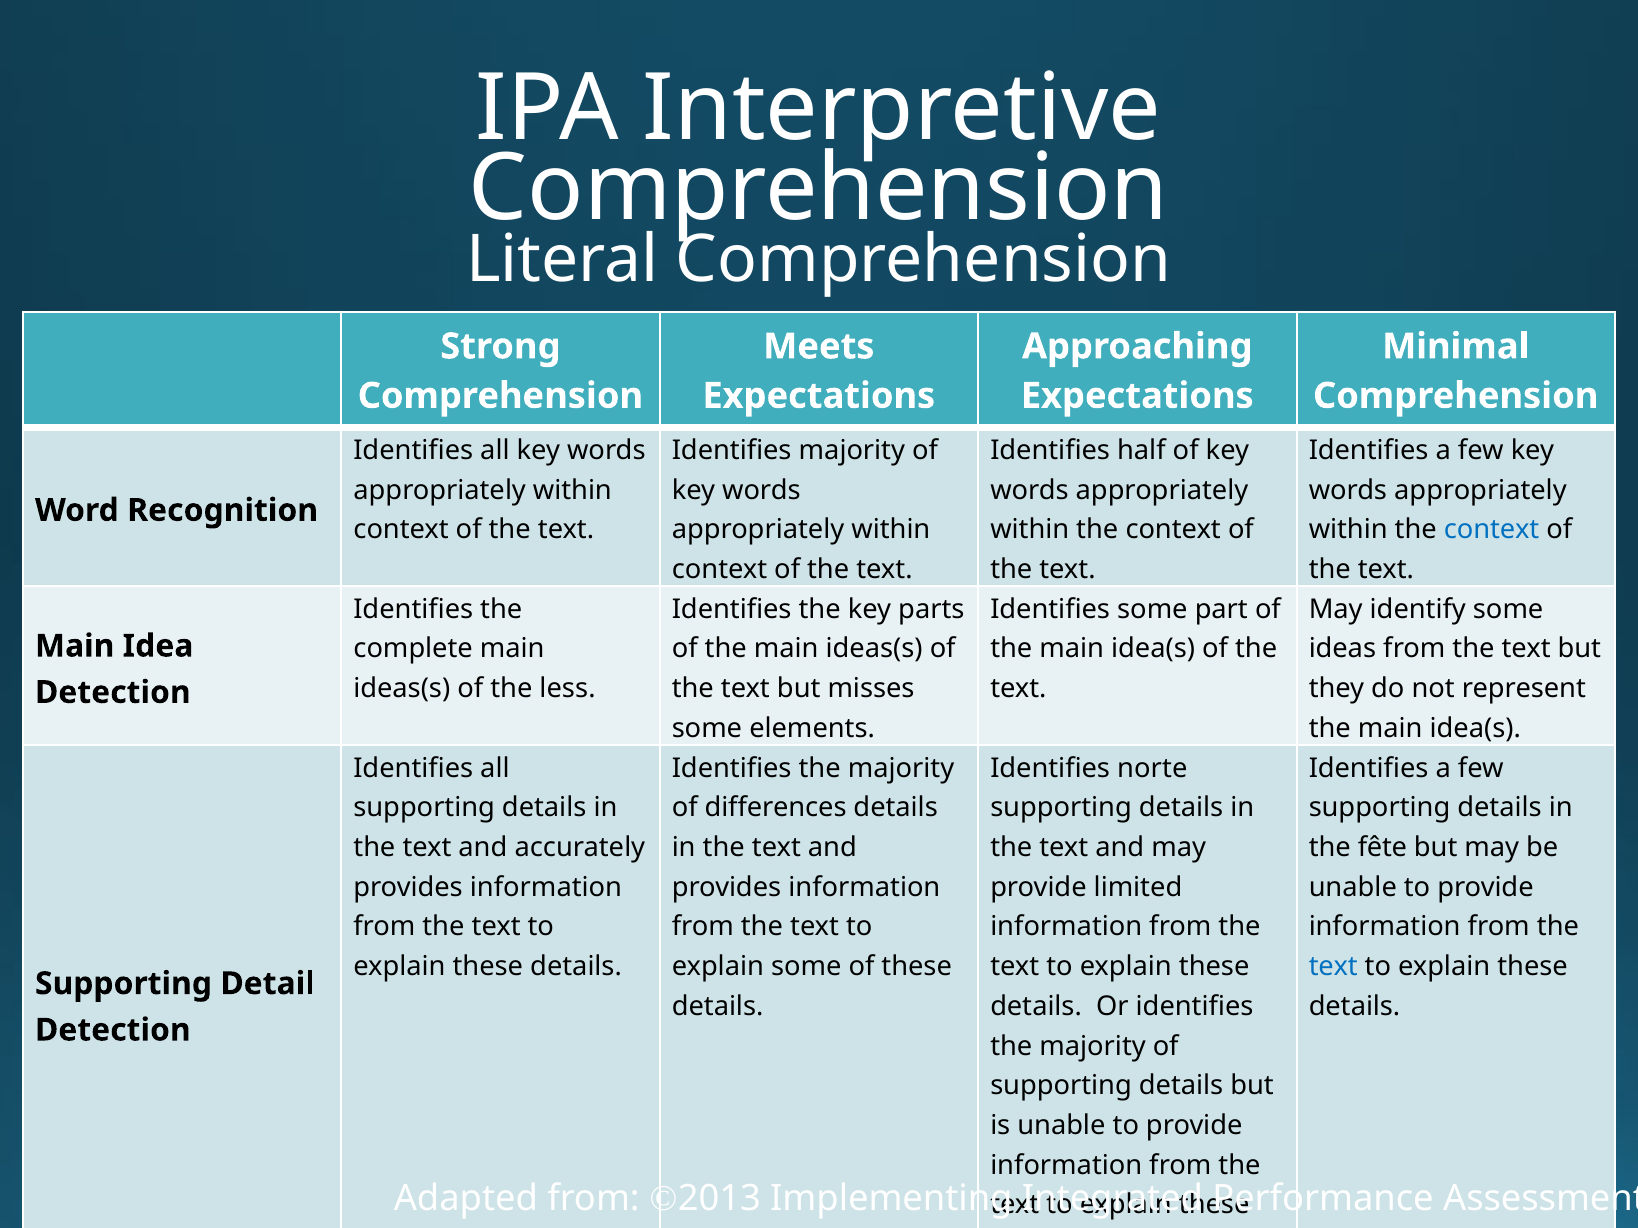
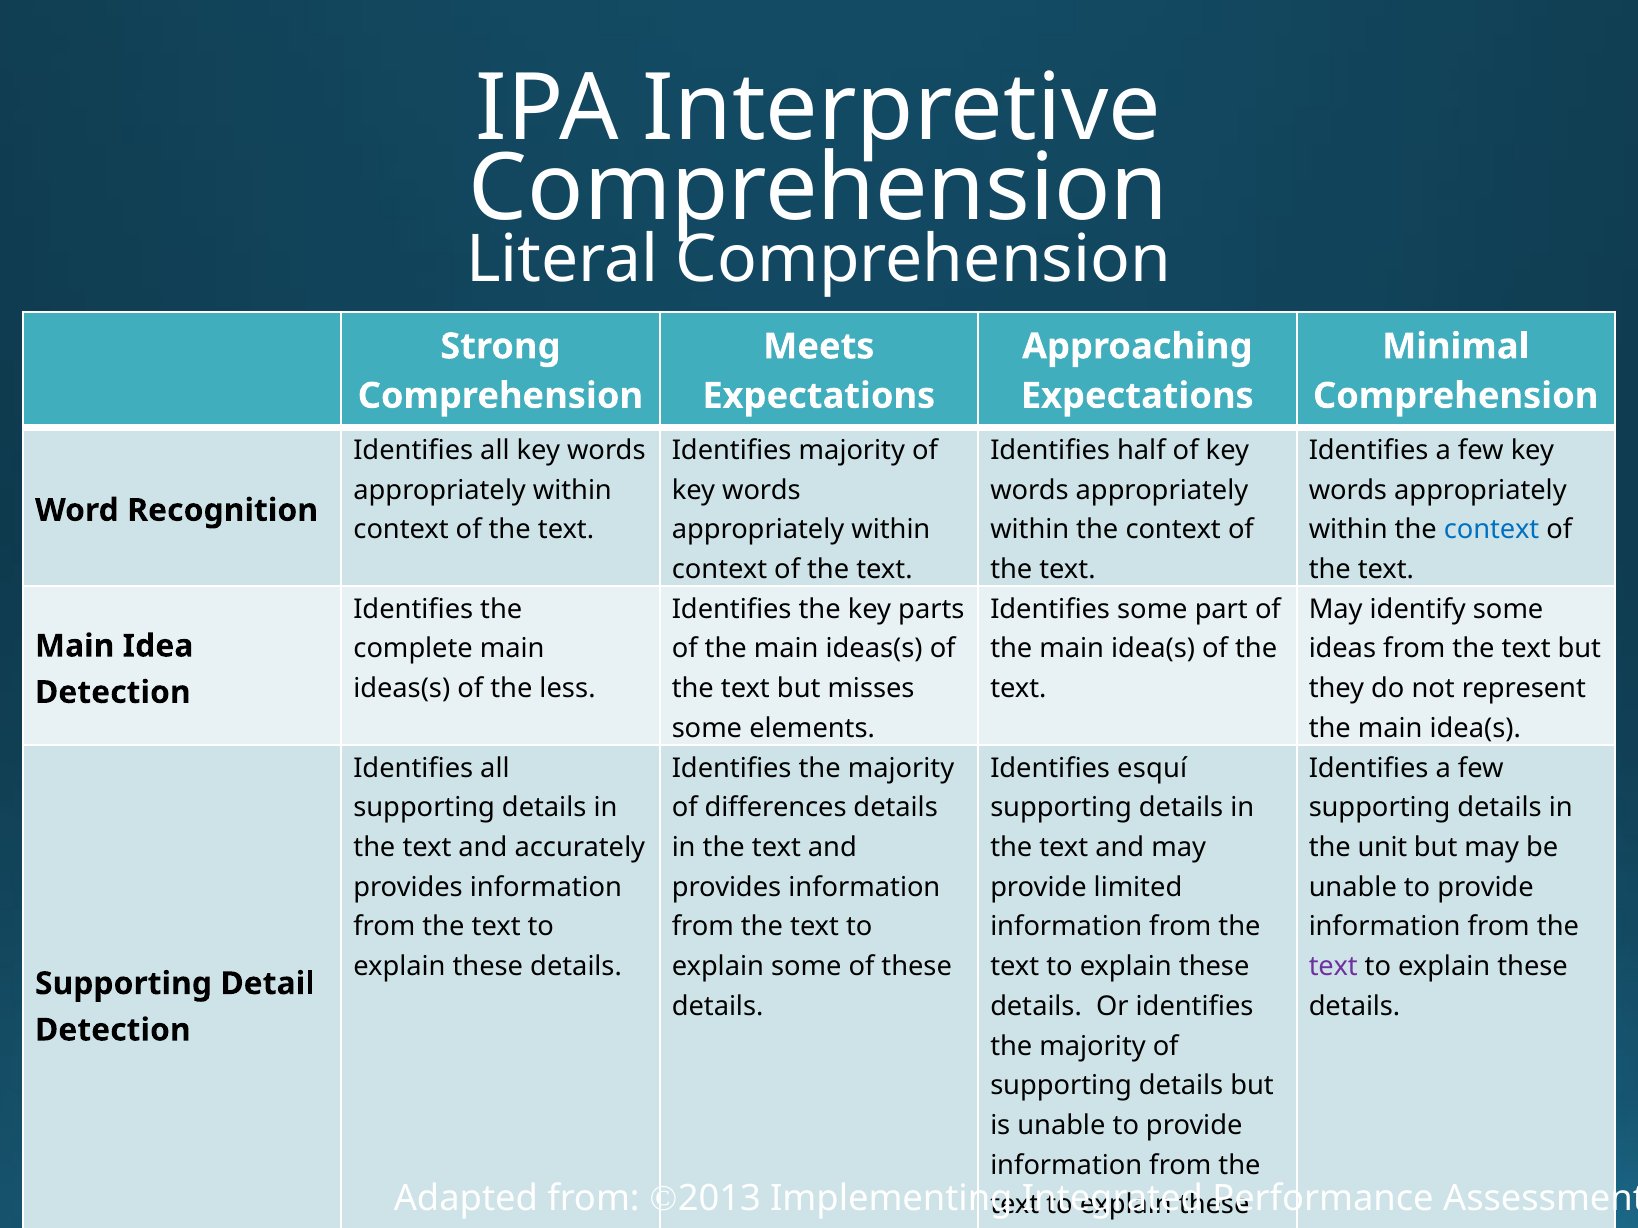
norte: norte -> esquí (1152, 768)
fête: fête -> unit (1382, 848)
text colour: blue -> purple (1333, 967)
